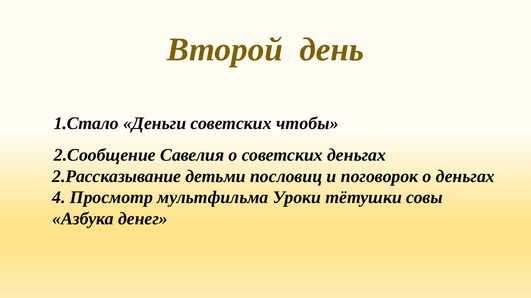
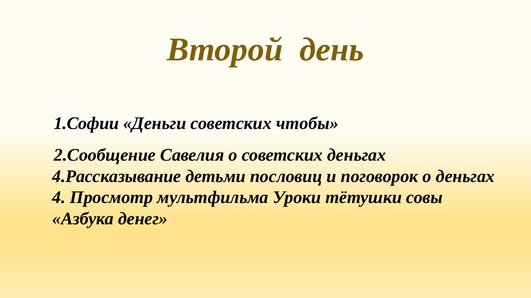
1.Стало: 1.Стало -> 1.Софии (86, 124)
2.Рассказывание: 2.Рассказывание -> 4.Рассказывание (117, 177)
